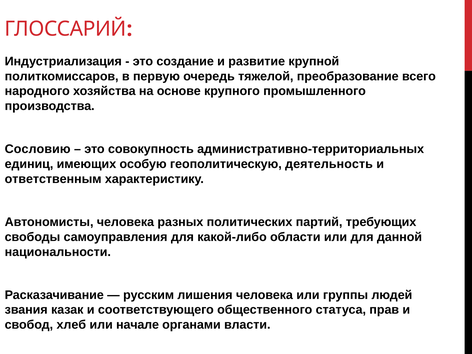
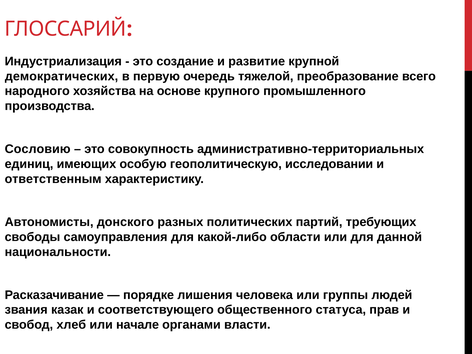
политкомиссаров: политкомиссаров -> демократических (62, 76)
деятельность: деятельность -> исследовании (329, 164)
Автономисты человека: человека -> донского (125, 222)
русским: русским -> порядке (149, 295)
